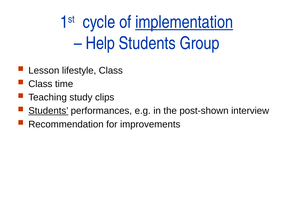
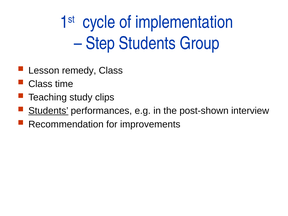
implementation underline: present -> none (184, 22)
Help: Help -> Step (100, 43)
lifestyle: lifestyle -> remedy (79, 70)
